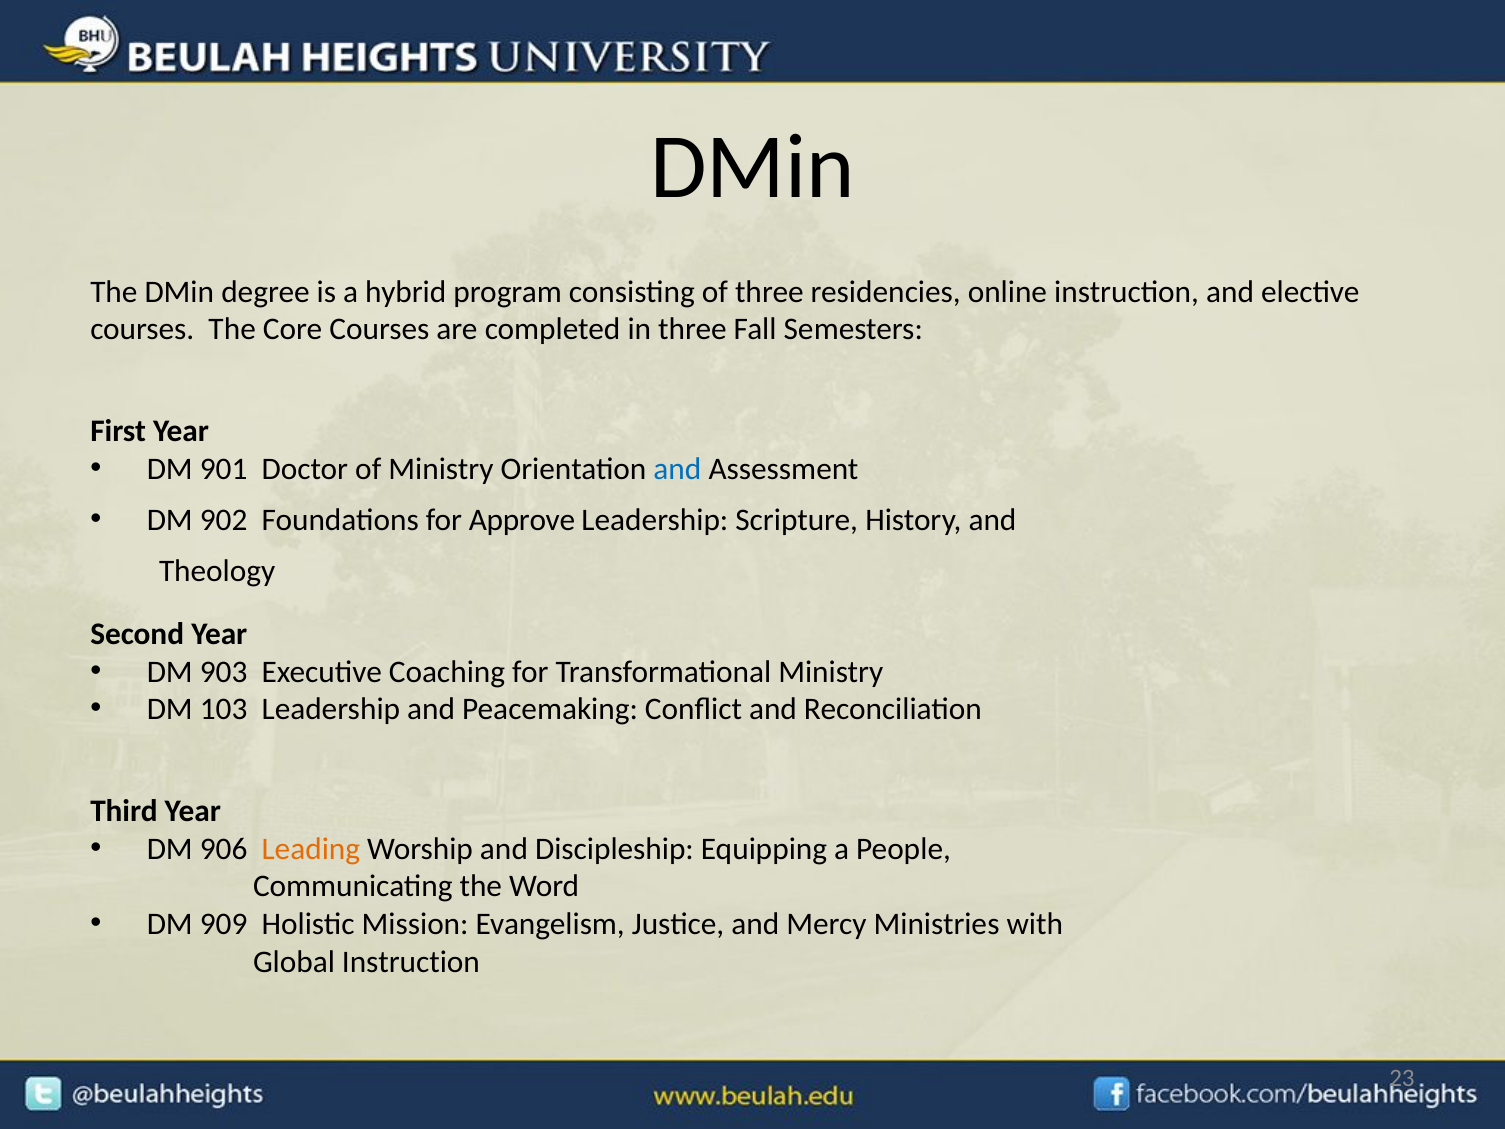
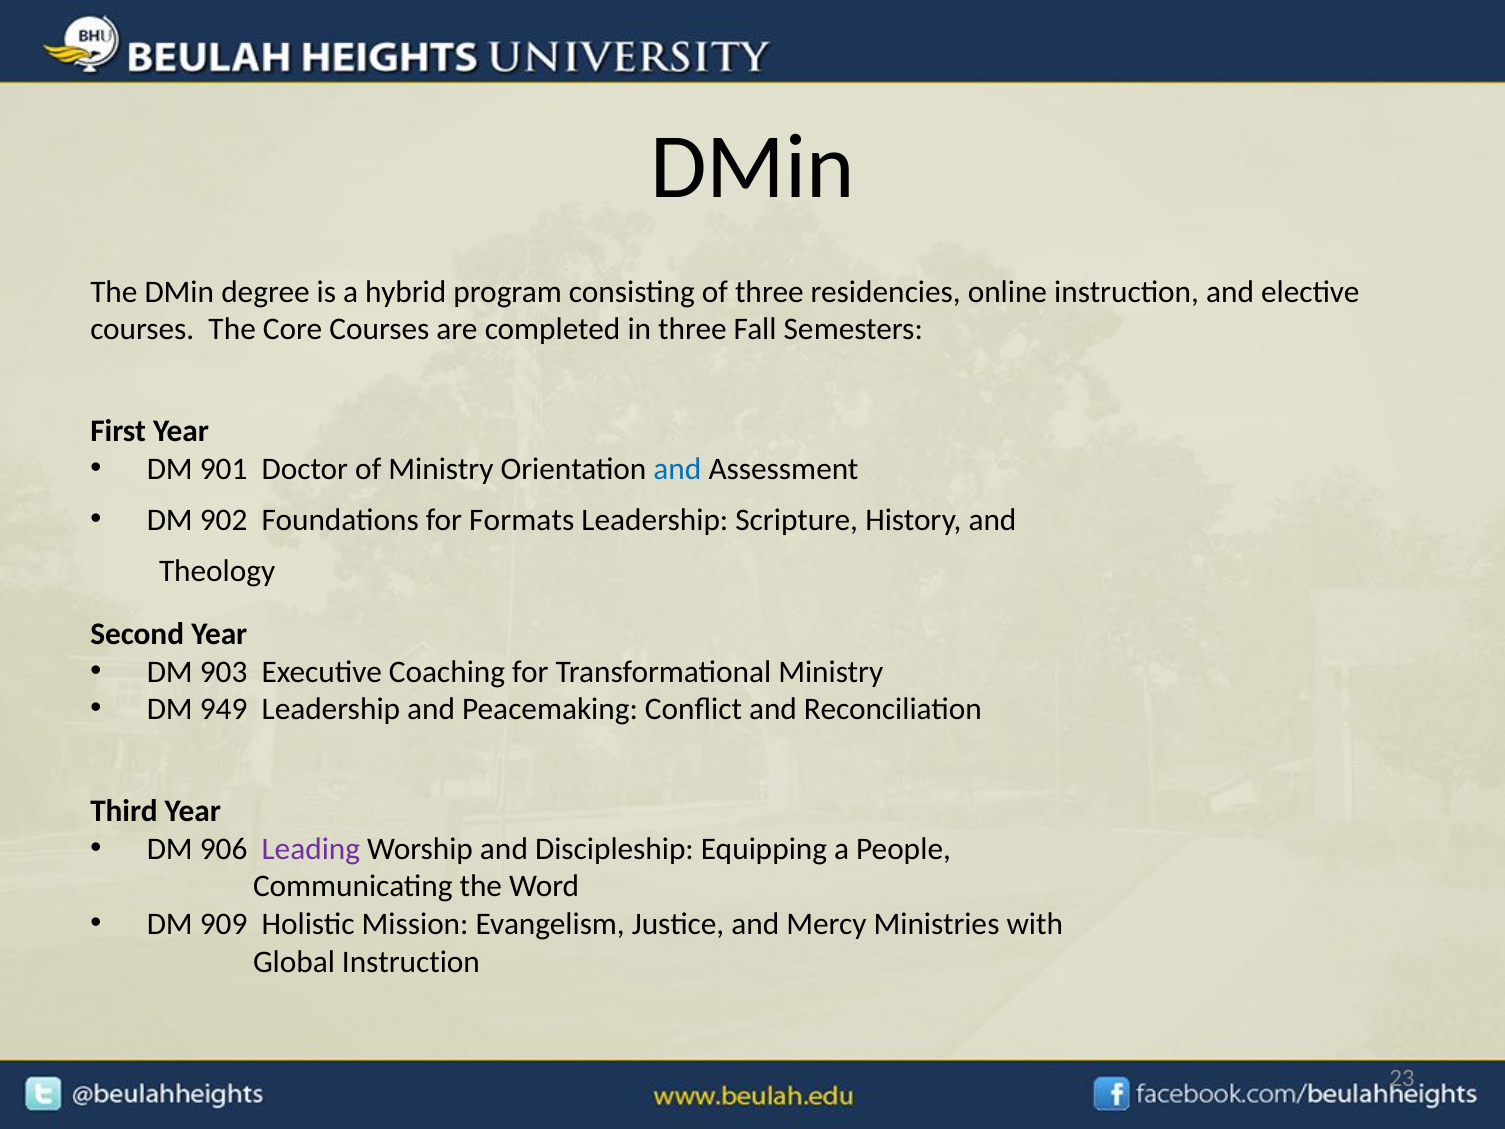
Approve: Approve -> Formats (522, 520)
103: 103 -> 949 (224, 709)
Leading colour: orange -> purple (311, 849)
